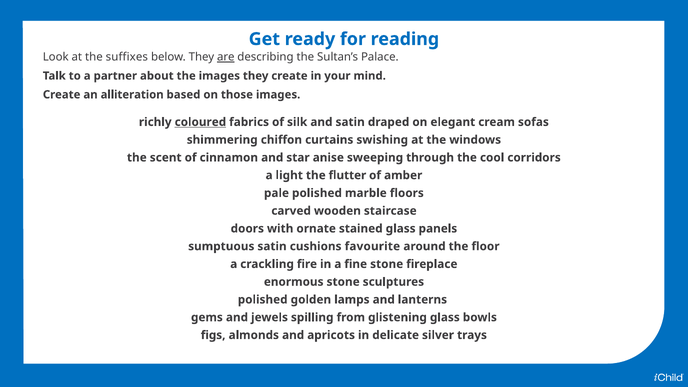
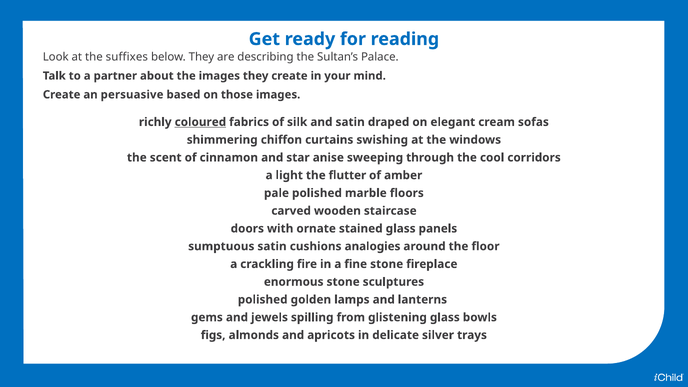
are underline: present -> none (226, 57)
alliteration: alliteration -> persuasive (132, 95)
favourite: favourite -> analogies (373, 246)
